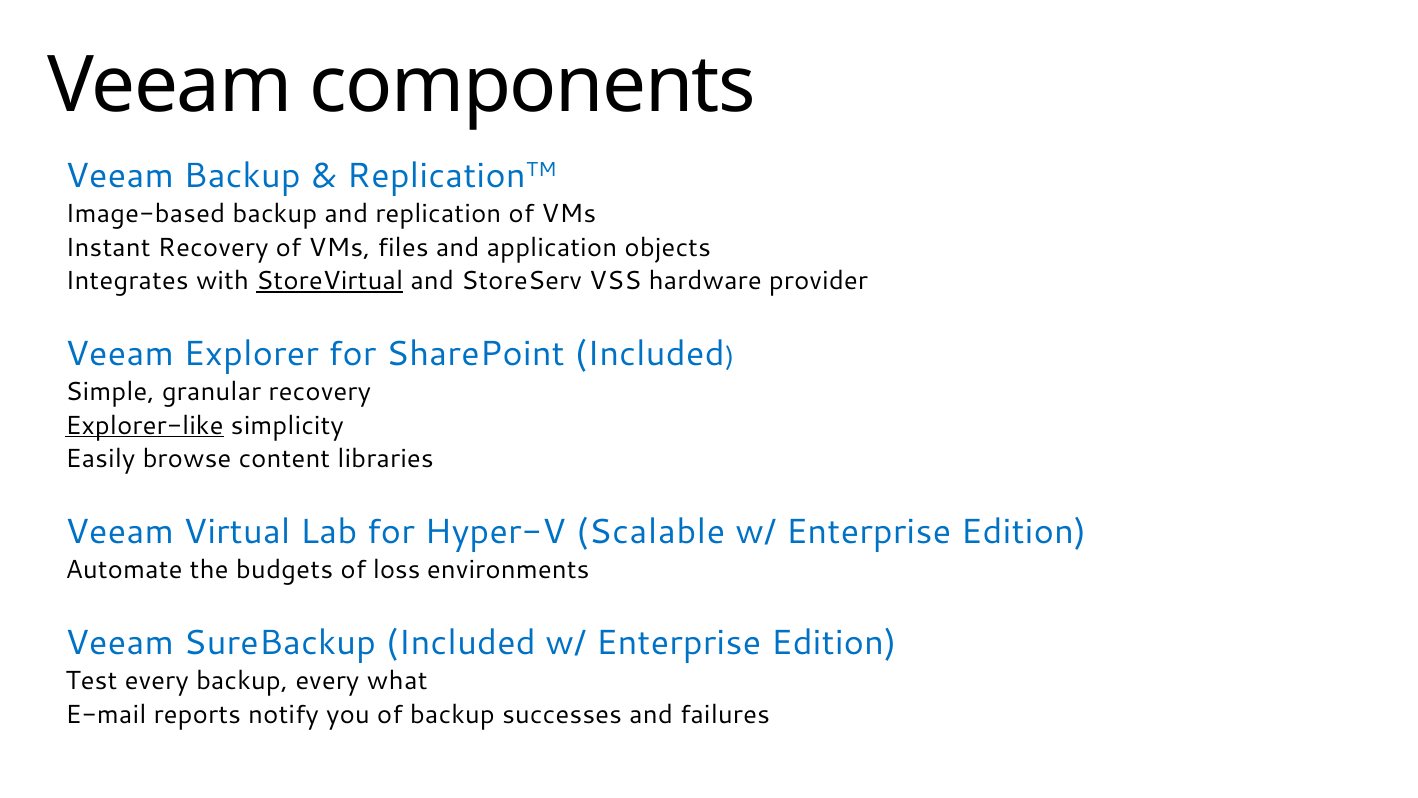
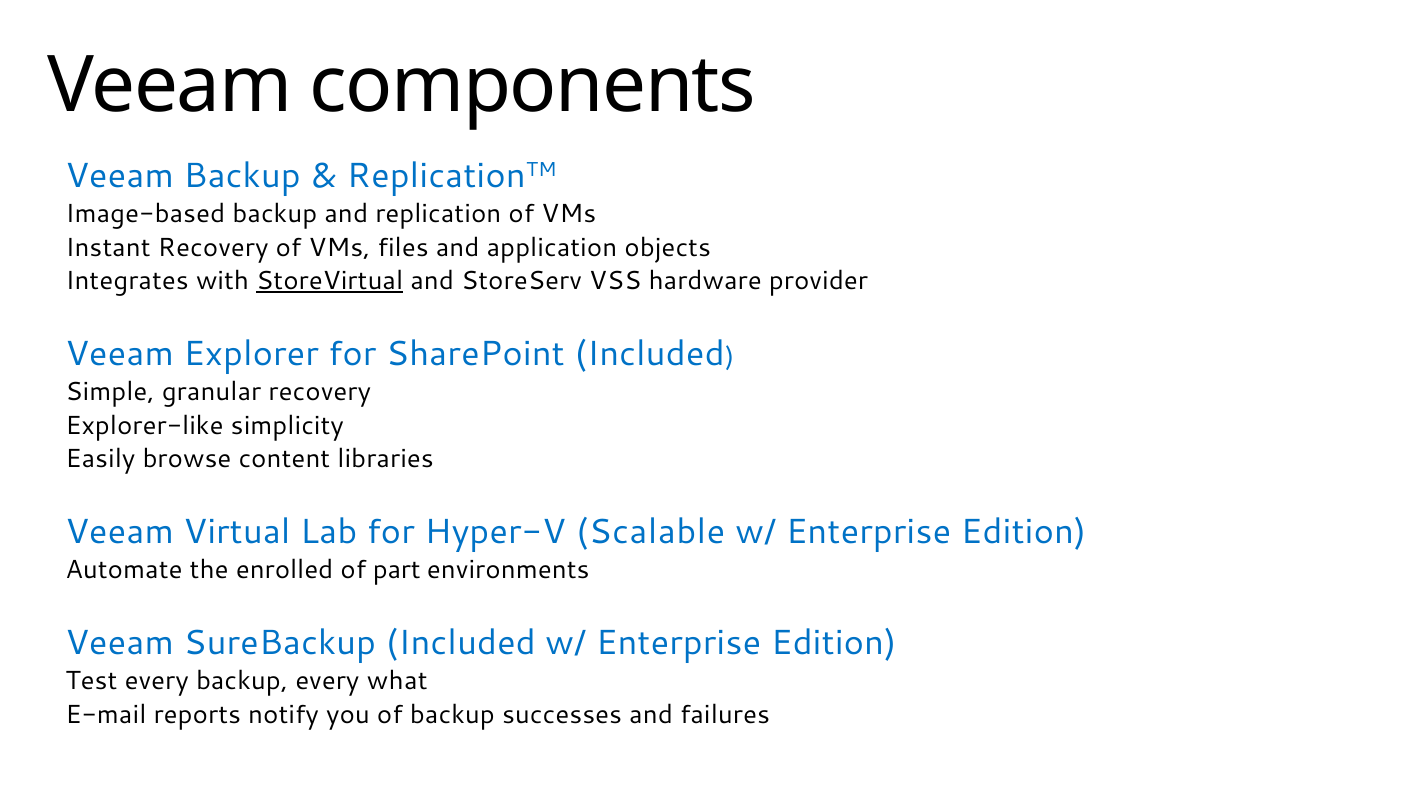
Explorer-like underline: present -> none (144, 425)
budgets: budgets -> enrolled (285, 570)
loss: loss -> part (397, 570)
